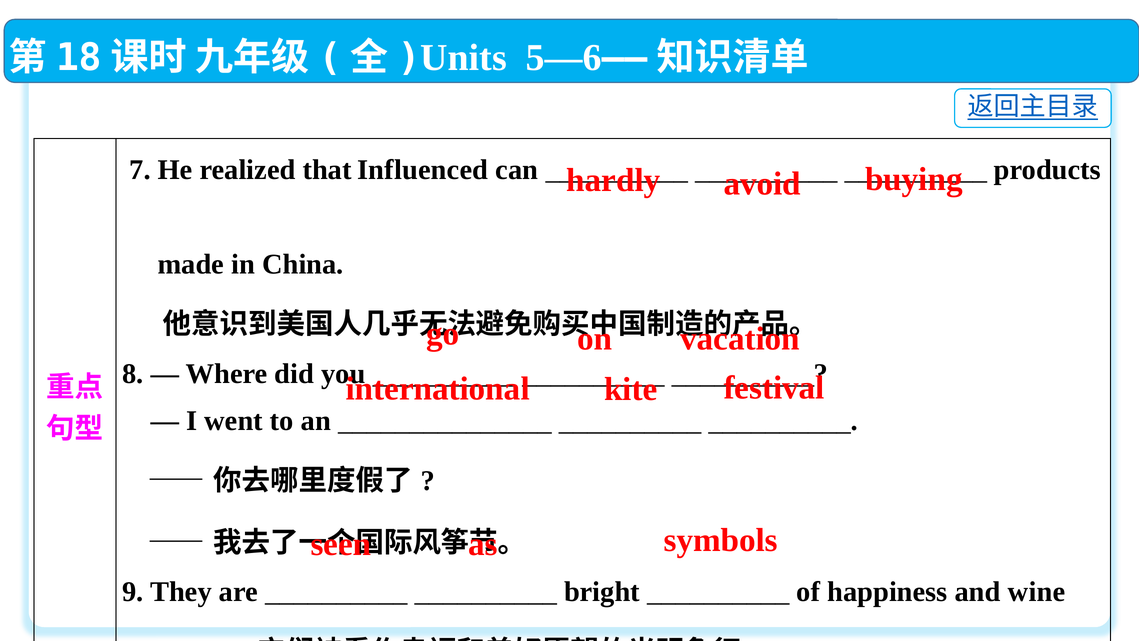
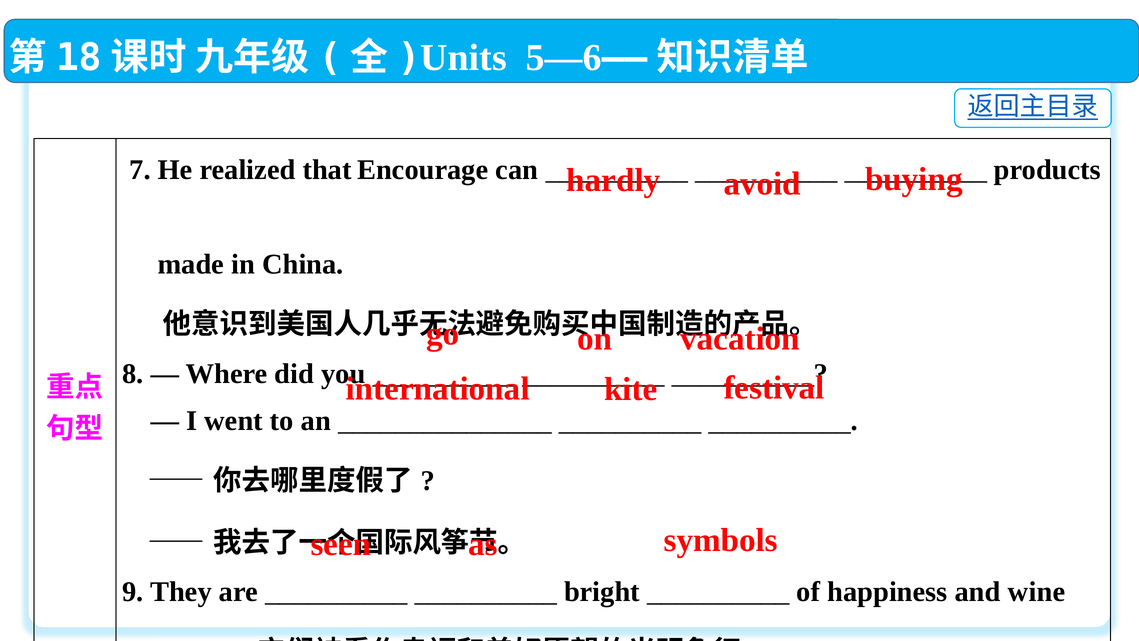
Influenced: Influenced -> Encourage (423, 170)
